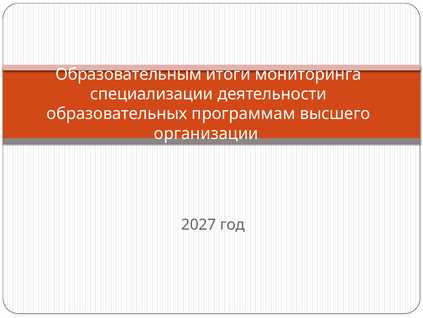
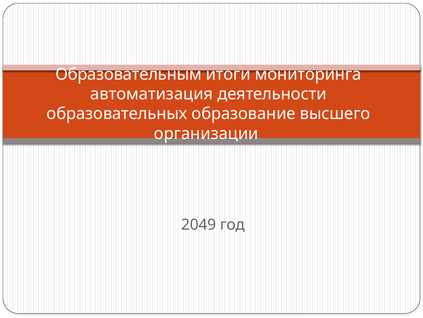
специализации: специализации -> автоматизация (152, 94)
программам: программам -> образование (244, 114)
2027: 2027 -> 2049 (199, 224)
